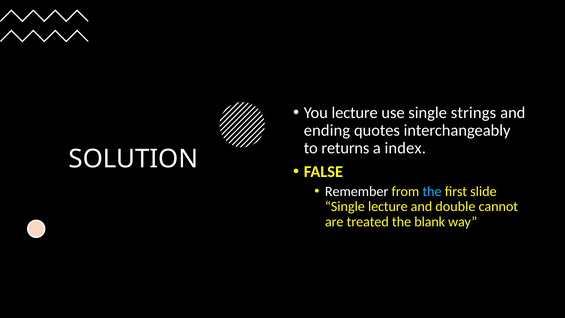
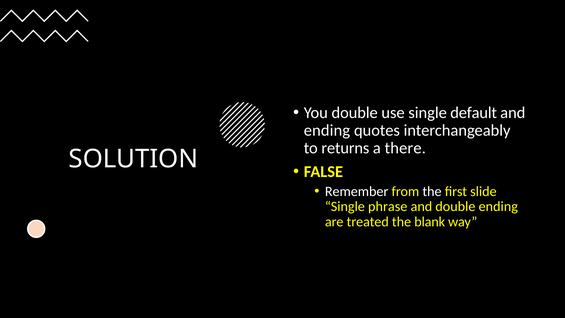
You lecture: lecture -> double (355, 113)
strings: strings -> default (474, 113)
index: index -> there (405, 148)
the colour: light blue -> white (432, 191)
Single lecture: lecture -> phrase (388, 206)
double cannot: cannot -> ending (498, 206)
